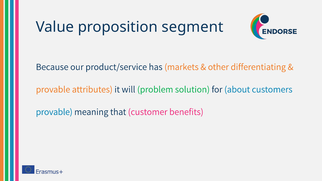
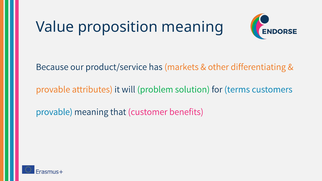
proposition segment: segment -> meaning (193, 27)
about: about -> terms (237, 89)
